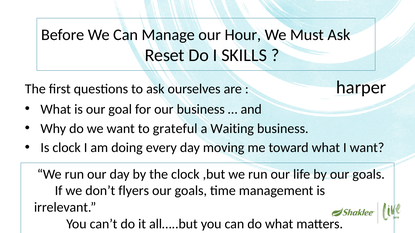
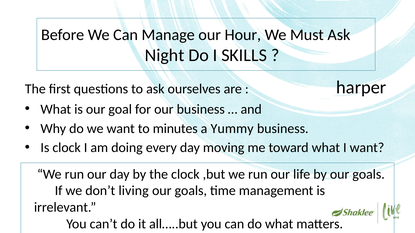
Reset: Reset -> Night (165, 55)
grateful: grateful -> minutes (175, 129)
Waiting: Waiting -> Yummy (232, 129)
flyers: flyers -> living (134, 191)
